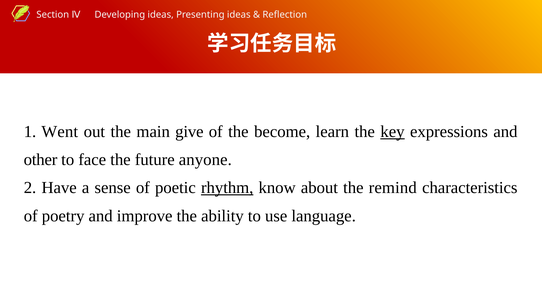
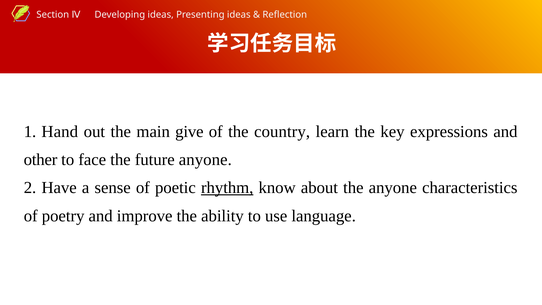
Went: Went -> Hand (60, 131)
become: become -> country (282, 131)
key underline: present -> none (392, 131)
the remind: remind -> anyone (393, 188)
